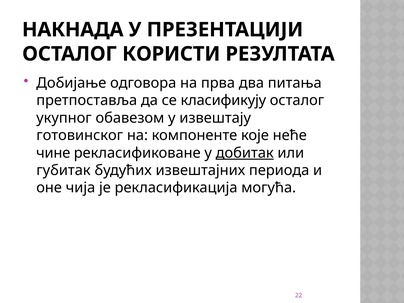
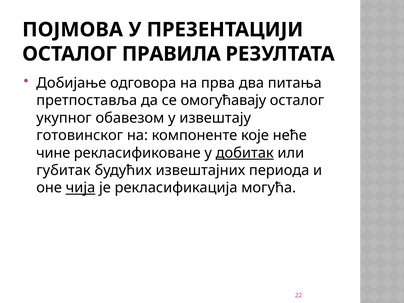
НАКНАДА: НАКНАДА -> ПОЈМОВА (73, 30)
КОРИСТИ: КОРИСТИ -> ПРАВИЛА (171, 54)
класификују: класификују -> омогућавају (223, 100)
чија underline: none -> present (80, 188)
